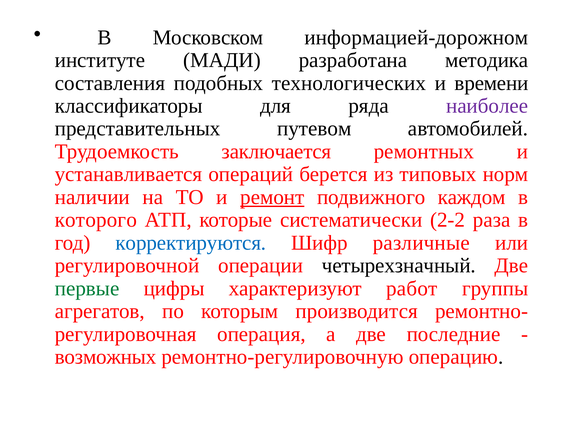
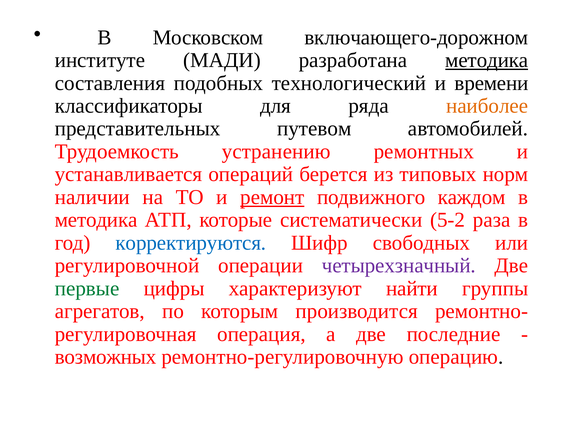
информацией-дорожном: информацией-дорожном -> включающего-дорожном (416, 37)
методика underline: none -> present (487, 60)
технологических: технологических -> технологический (349, 83)
наиболее colour: purple -> orange (487, 106)
заключается: заключается -> устранению (276, 151)
которого: которого -> методика (96, 220)
2-2: 2-2 -> 5-2 (448, 220)
различные: различные -> свободных (421, 242)
четырехзначный colour: black -> purple (399, 265)
работ: работ -> найти (412, 288)
